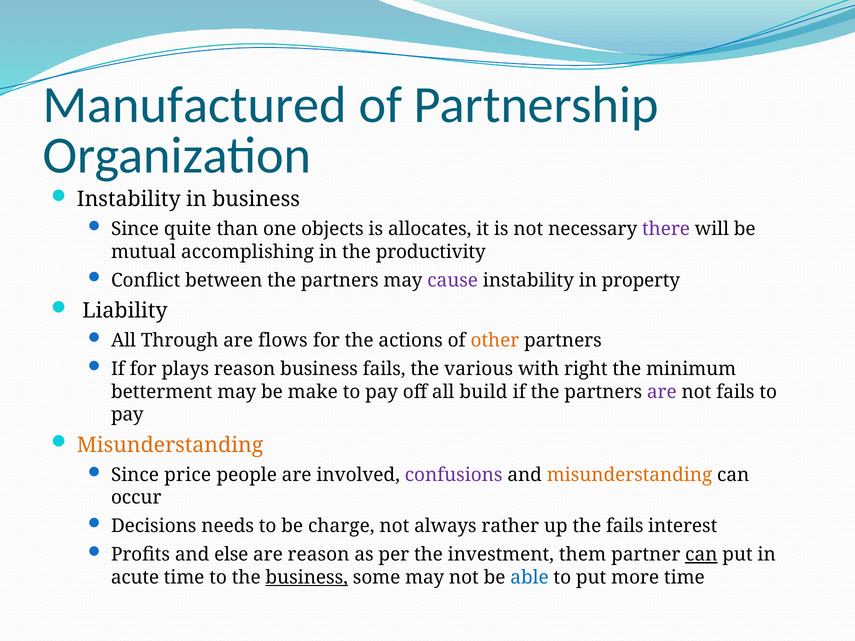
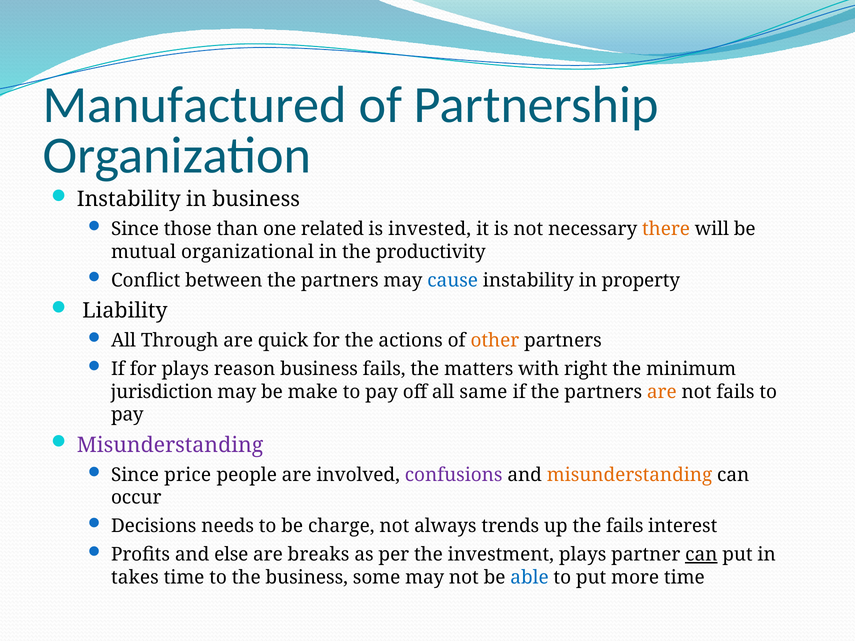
quite: quite -> those (188, 229)
objects: objects -> related (332, 229)
allocates: allocates -> invested (430, 229)
there colour: purple -> orange (666, 229)
accomplishing: accomplishing -> organizational (247, 252)
cause colour: purple -> blue (453, 280)
flows: flows -> quick (283, 341)
various: various -> matters (479, 369)
betterment: betterment -> jurisdiction (162, 392)
build: build -> same (483, 392)
are colour: purple -> orange (662, 392)
Misunderstanding colour: orange -> purple (170, 445)
rather: rather -> trends (510, 526)
are reason: reason -> breaks (318, 555)
investment them: them -> plays (583, 555)
acute: acute -> takes (135, 578)
business underline: present -> none (307, 578)
